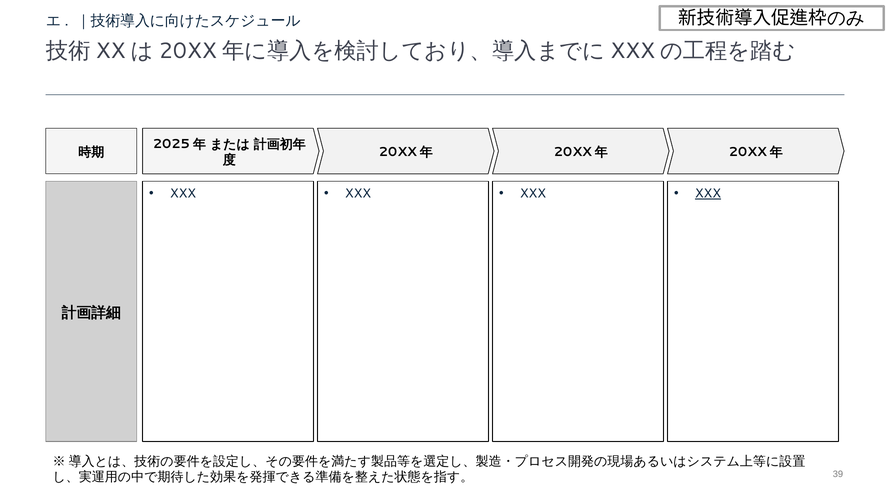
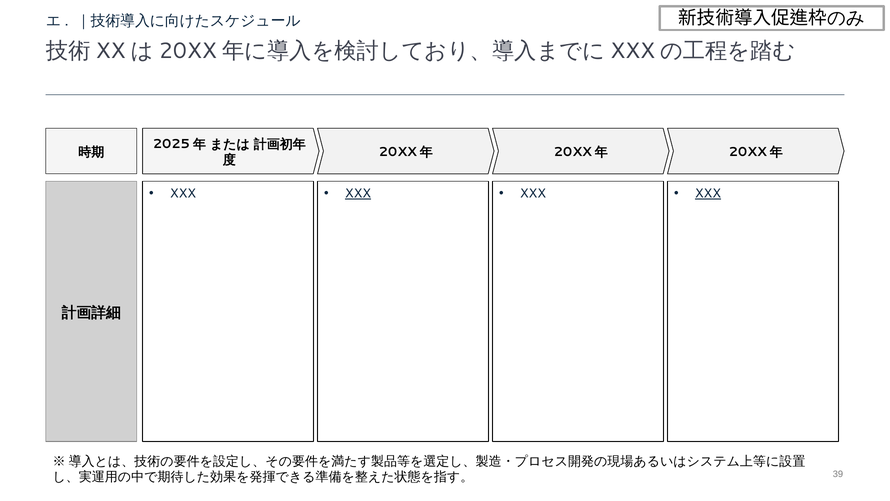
XXX underline: none -> present (358, 193)
